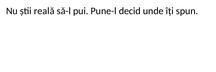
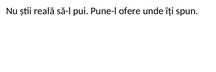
decid: decid -> ofere (130, 11)
